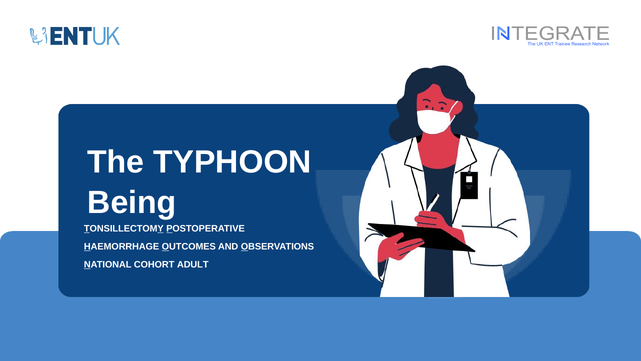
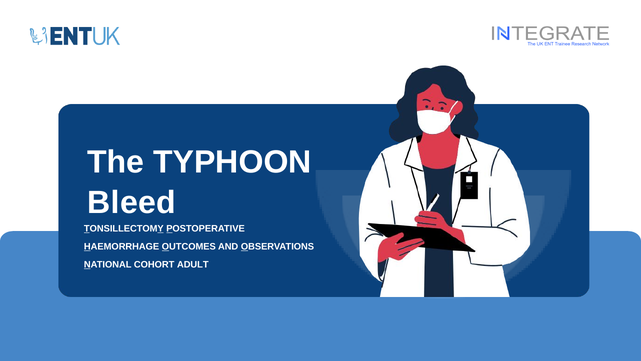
Being: Being -> Bleed (132, 203)
